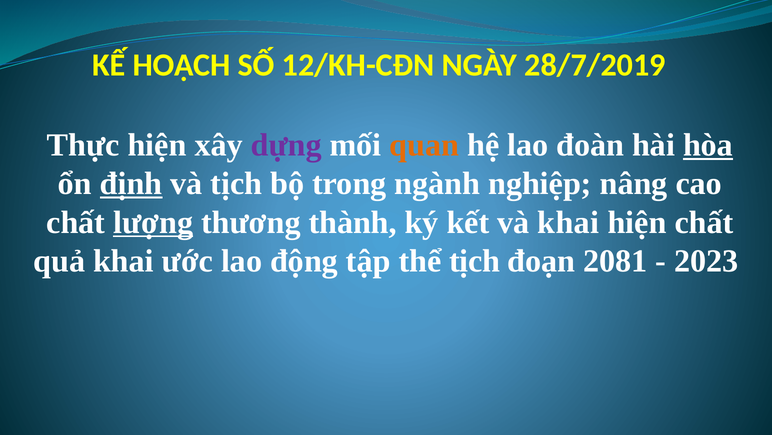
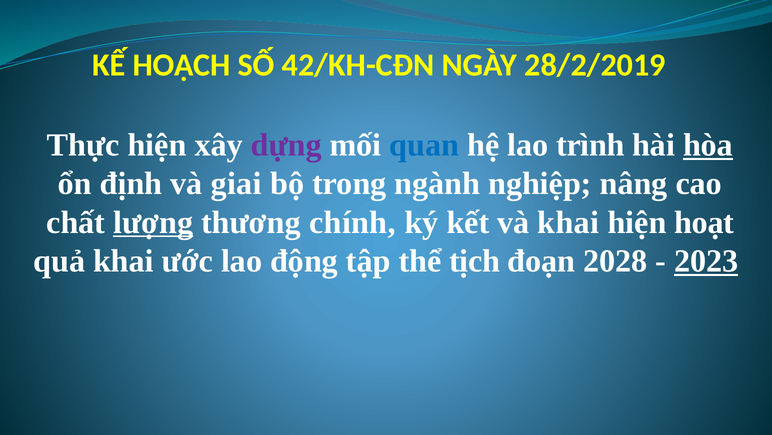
12/KH-CĐN: 12/KH-CĐN -> 42/KH-CĐN (358, 65)
28/7/2019: 28/7/2019 -> 28/2/2019 (595, 65)
quan colour: orange -> blue (424, 145)
đoàn: đoàn -> trình (590, 145)
định underline: present -> none (131, 183)
và tịch: tịch -> giai (236, 183)
thành: thành -> chính (352, 222)
hiện chất: chất -> hoạt (704, 222)
2081: 2081 -> 2028 (615, 261)
2023 underline: none -> present (706, 261)
